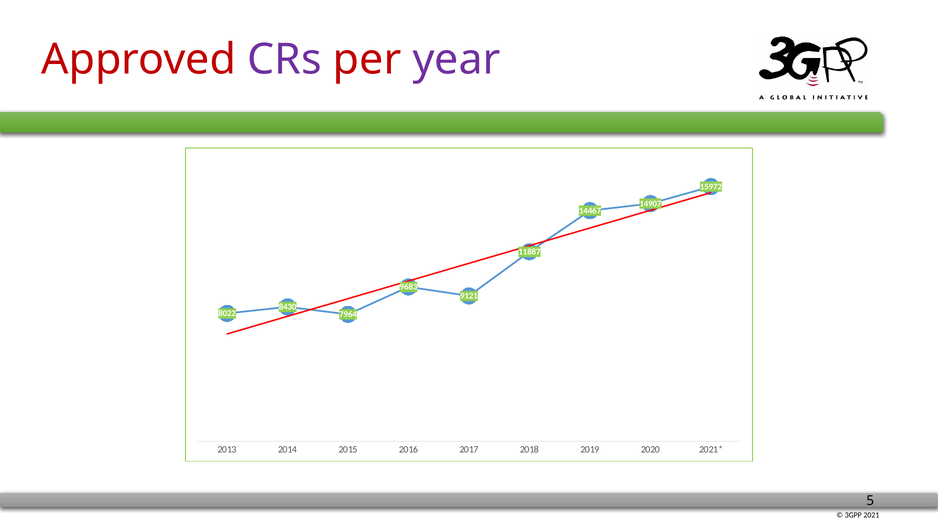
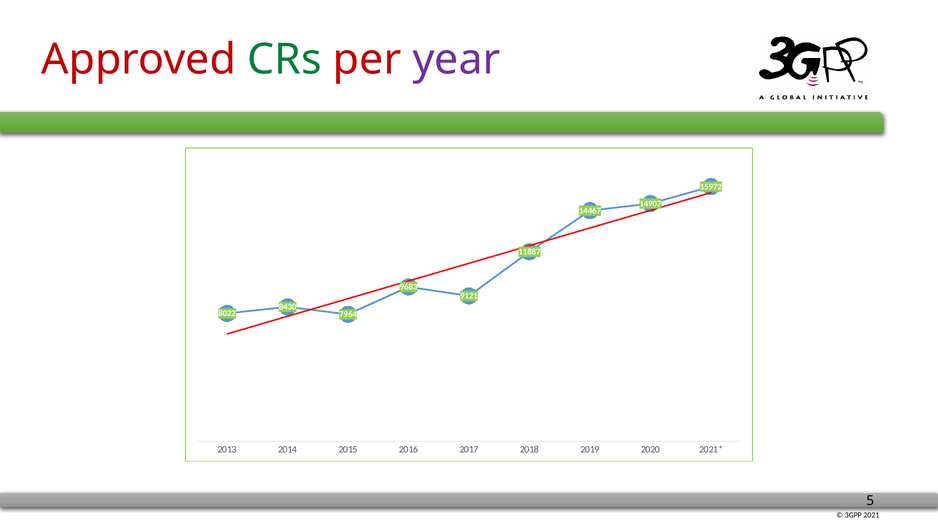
CRs colour: purple -> green (285, 59)
